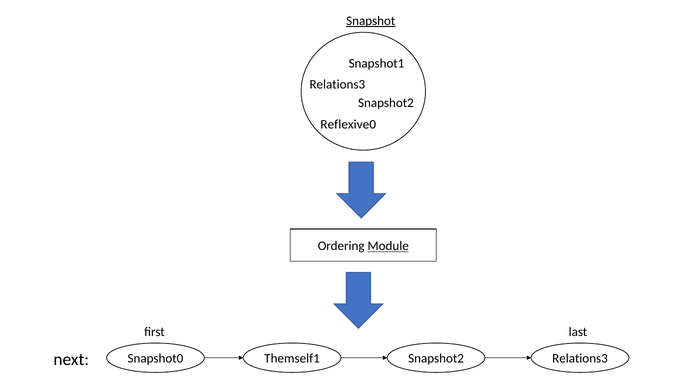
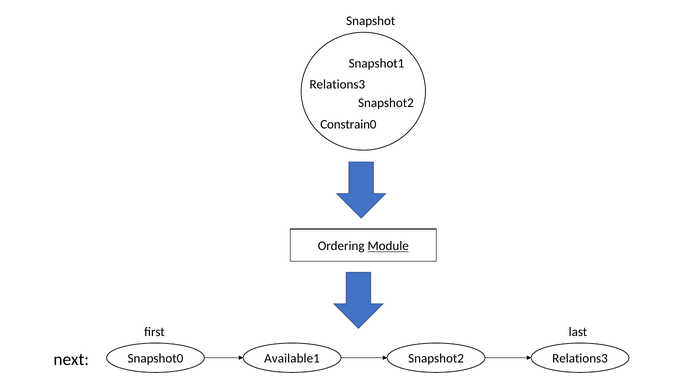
Snapshot underline: present -> none (371, 21)
Reflexive0: Reflexive0 -> Constrain0 (348, 124)
Themself1: Themself1 -> Available1 (292, 358)
